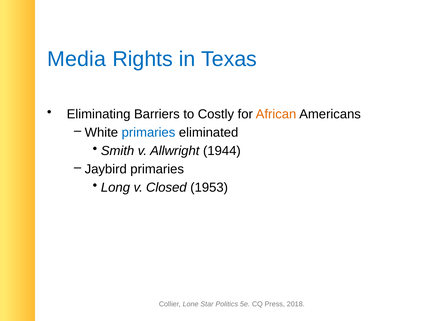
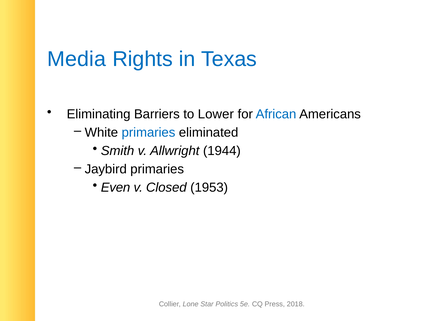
Costly: Costly -> Lower (216, 114)
African colour: orange -> blue (276, 114)
Long: Long -> Even (116, 188)
